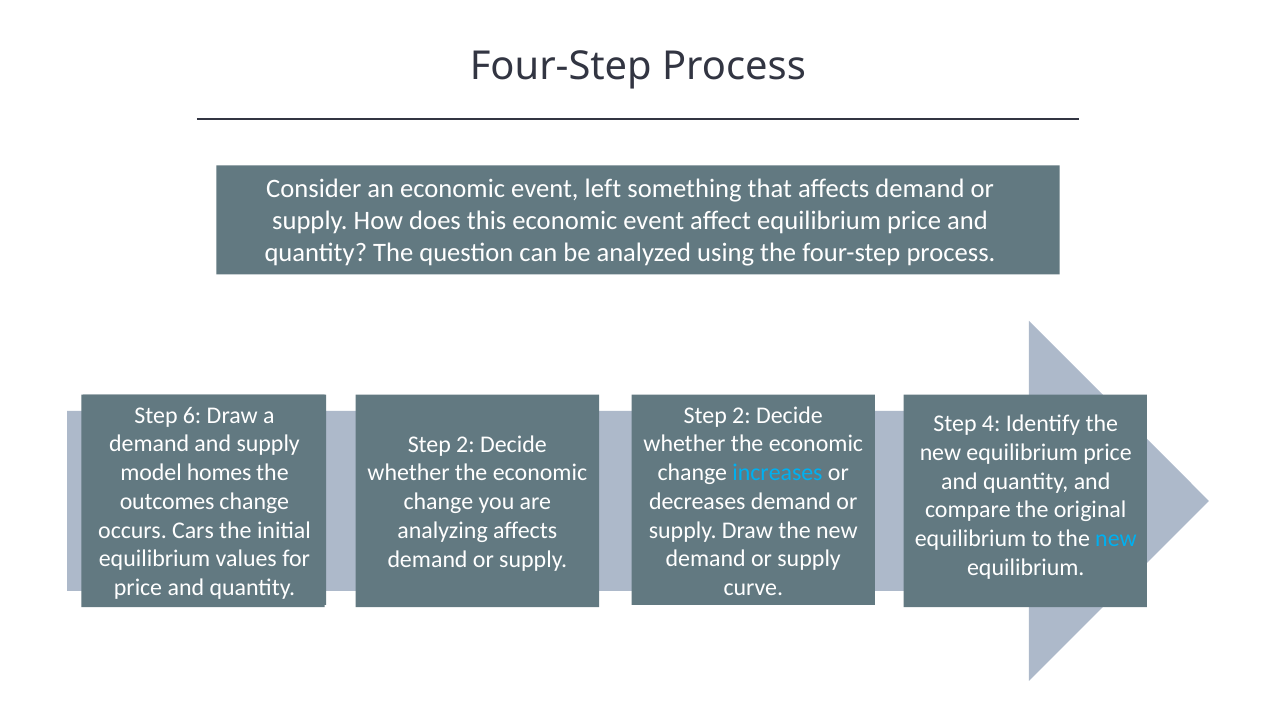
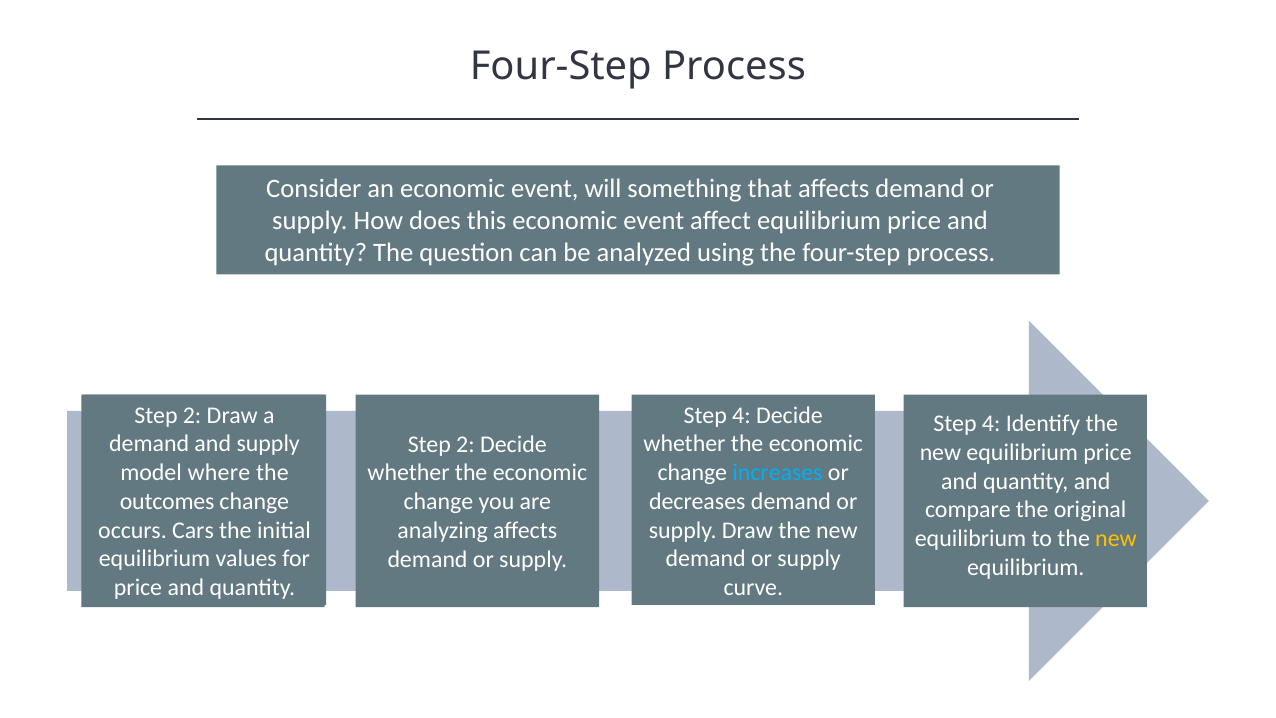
left: left -> will (603, 189)
6: 6 -> 2 (192, 415)
2: 2 -> 4 (741, 415)
homes: homes -> where (219, 473)
new colour: light blue -> yellow (1116, 538)
